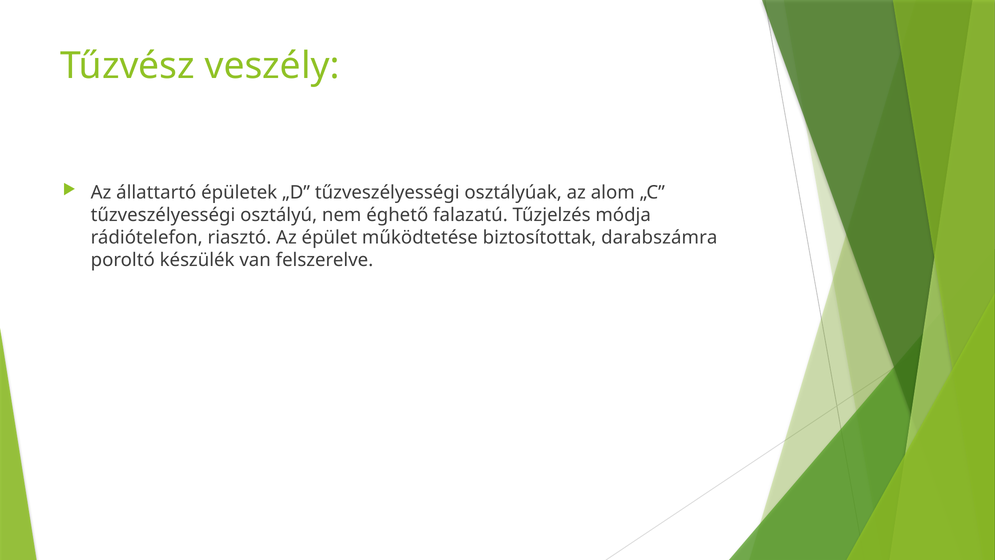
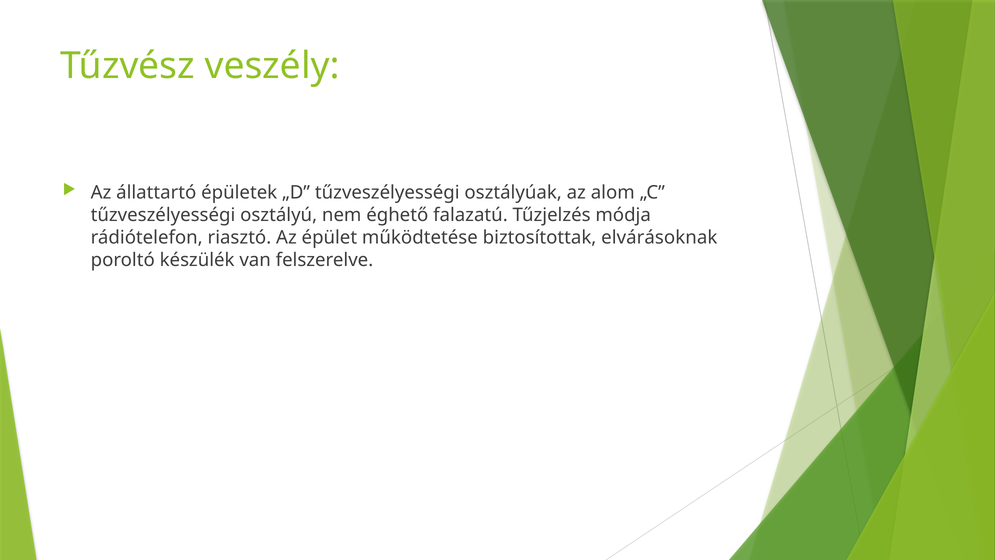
darabszámra: darabszámra -> elvárásoknak (659, 237)
